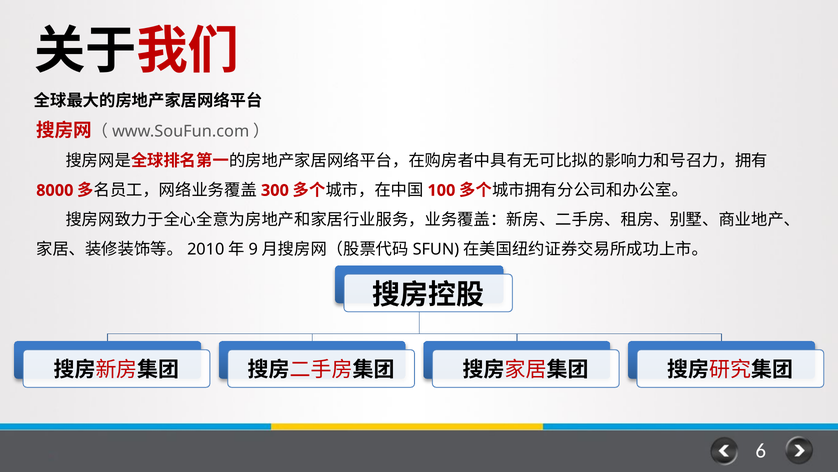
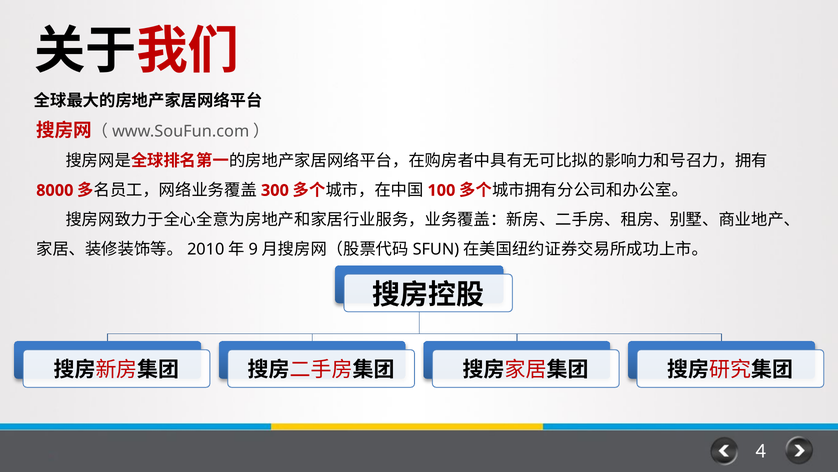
6: 6 -> 4 (761, 450)
